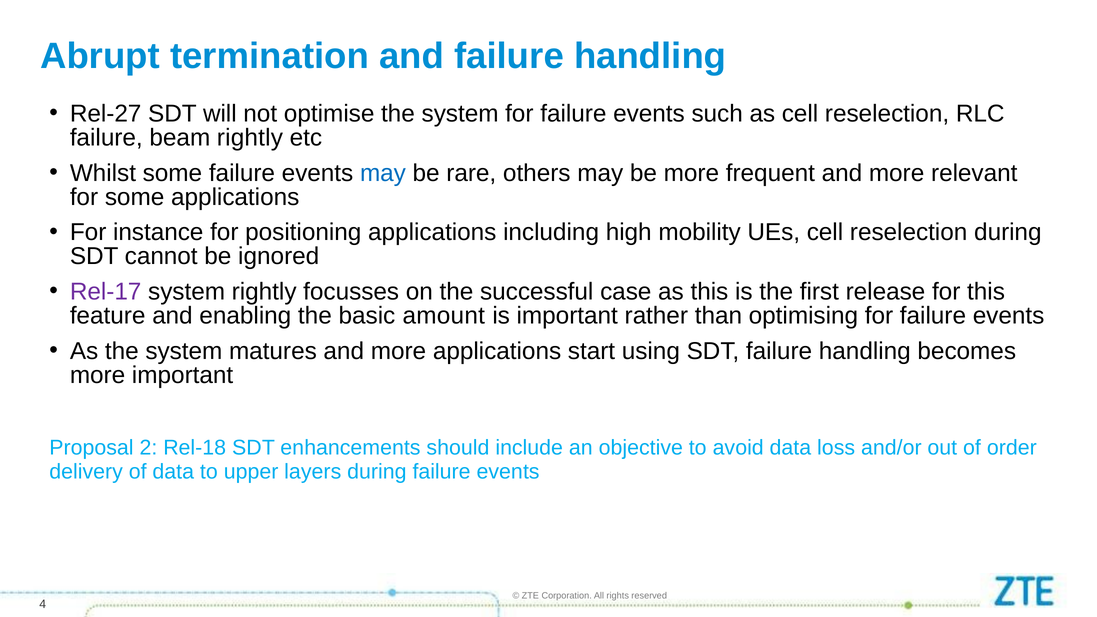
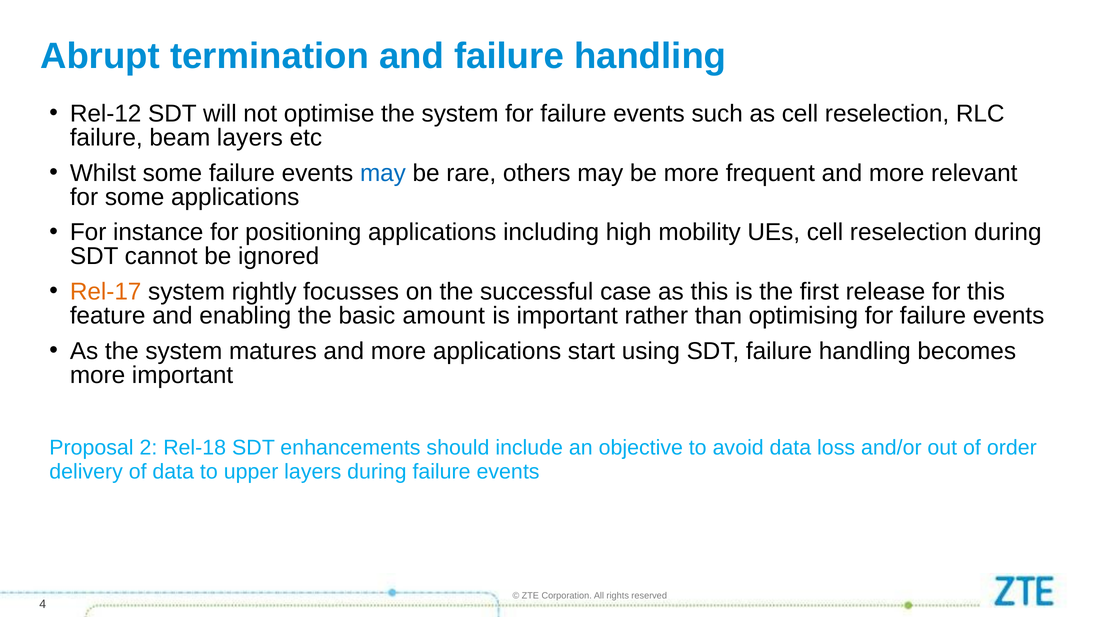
Rel-27: Rel-27 -> Rel-12 (106, 114)
beam rightly: rightly -> layers (250, 138)
Rel-17 colour: purple -> orange (106, 292)
